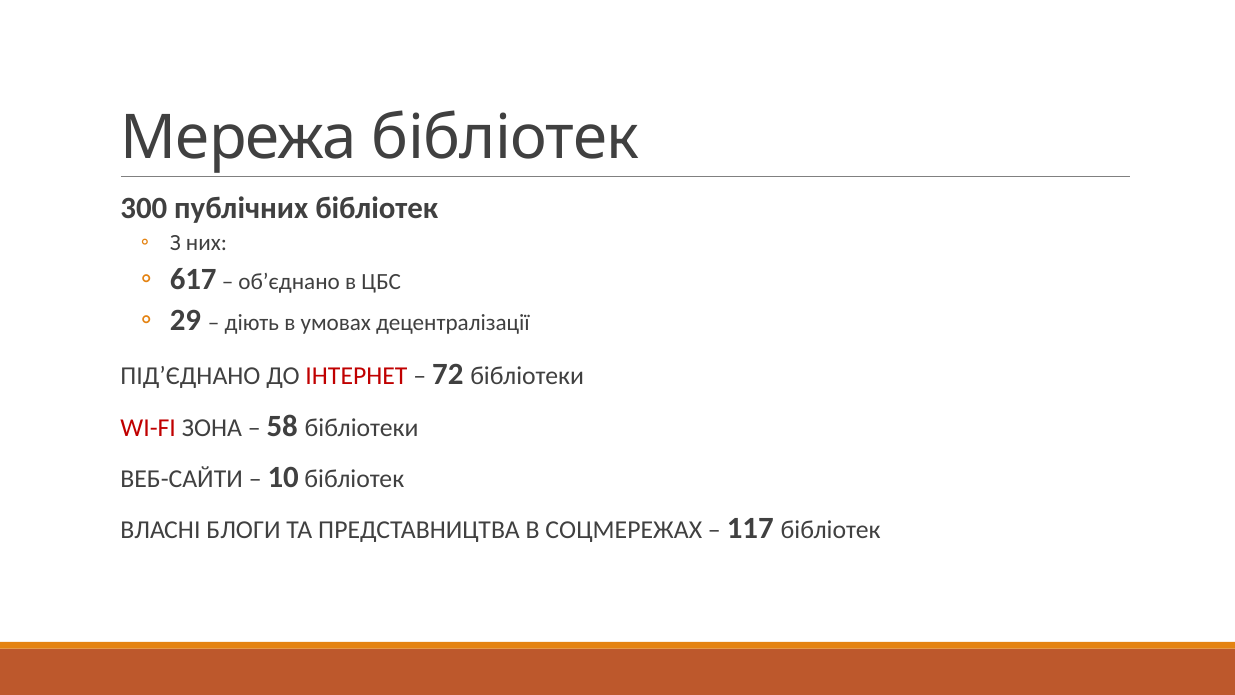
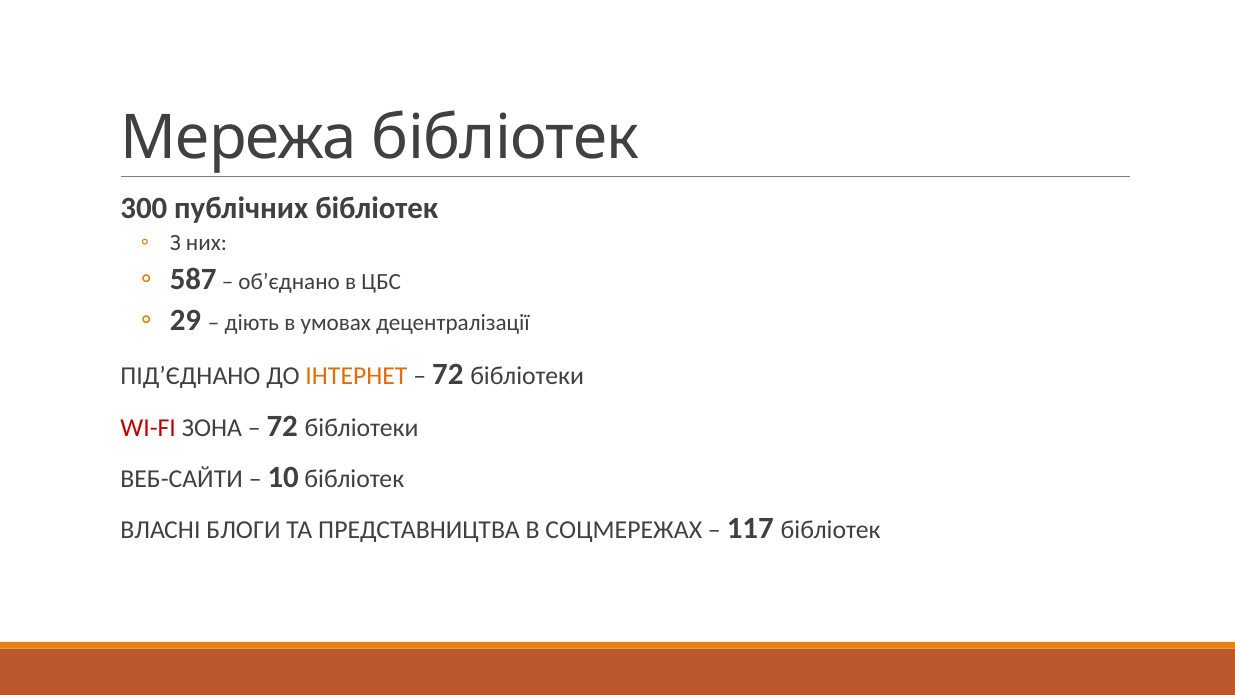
617: 617 -> 587 (193, 279)
ІНТЕРНЕТ colour: red -> orange (357, 376)
58: 58 -> 72 (282, 426)
